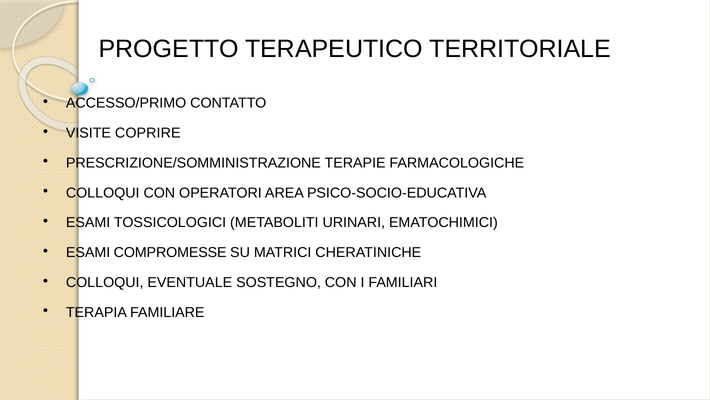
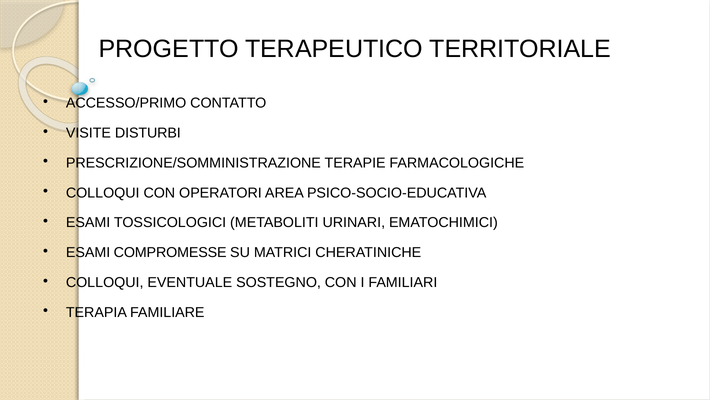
COPRIRE: COPRIRE -> DISTURBI (148, 133)
